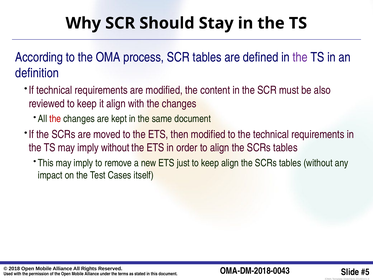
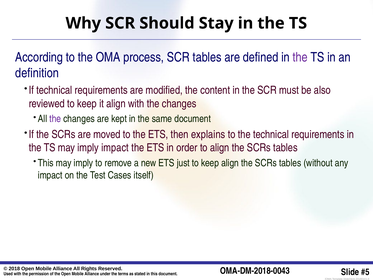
the colour: red -> purple (55, 119)
then modified: modified -> explains (208, 134)
imply without: without -> impact (115, 148)
